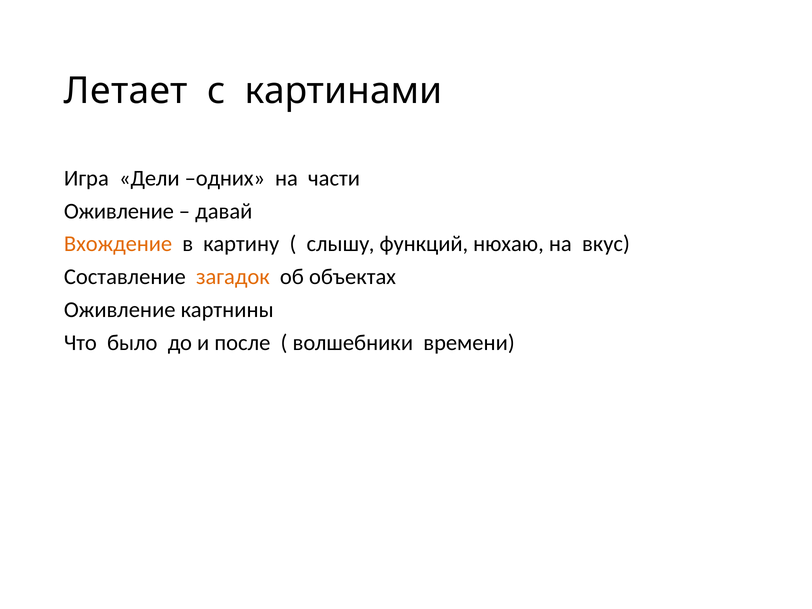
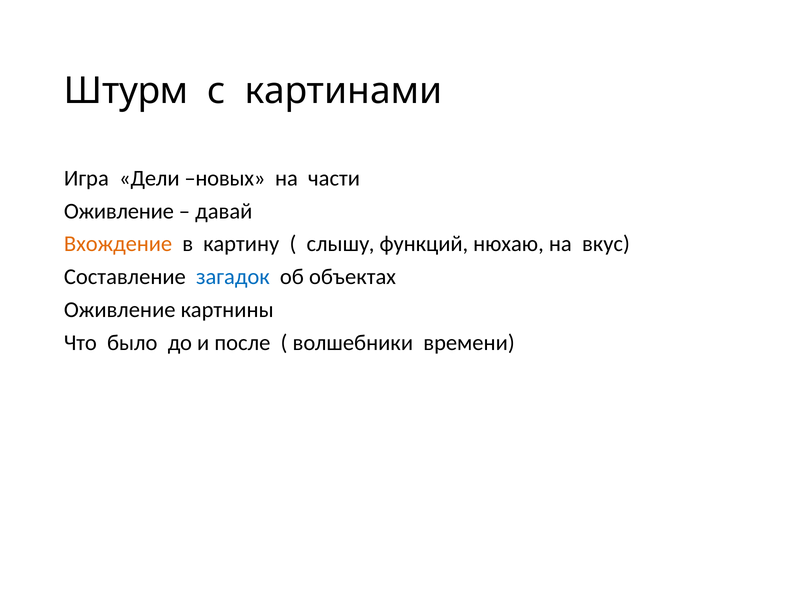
Летает: Летает -> Штурм (126, 91)
одних: одних -> новых (225, 178)
загадок colour: orange -> blue (233, 277)
